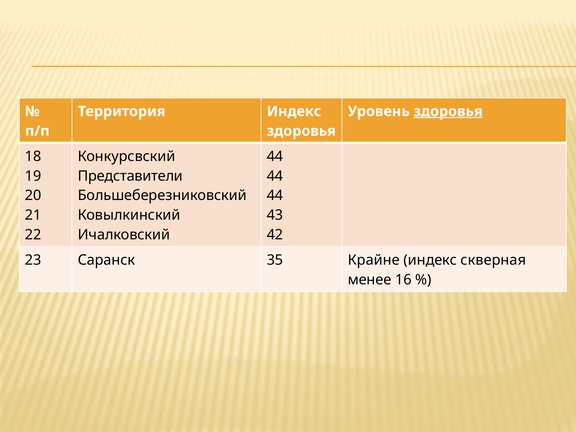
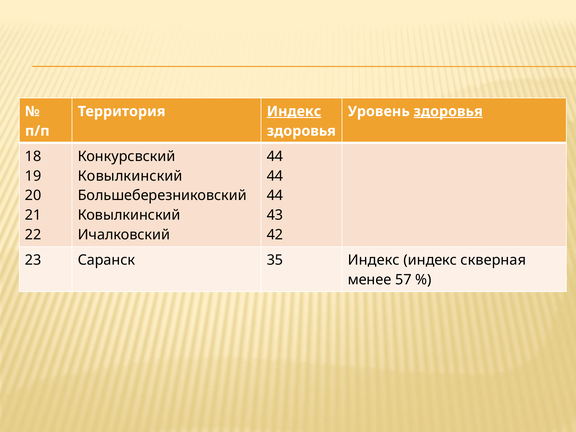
Индекс underline: none -> present (294, 111)
Представители: Представители -> Ковылкинский (130, 176)
35 Крайне: Крайне -> Индекс (374, 260)
16: 16 -> 57 (403, 280)
